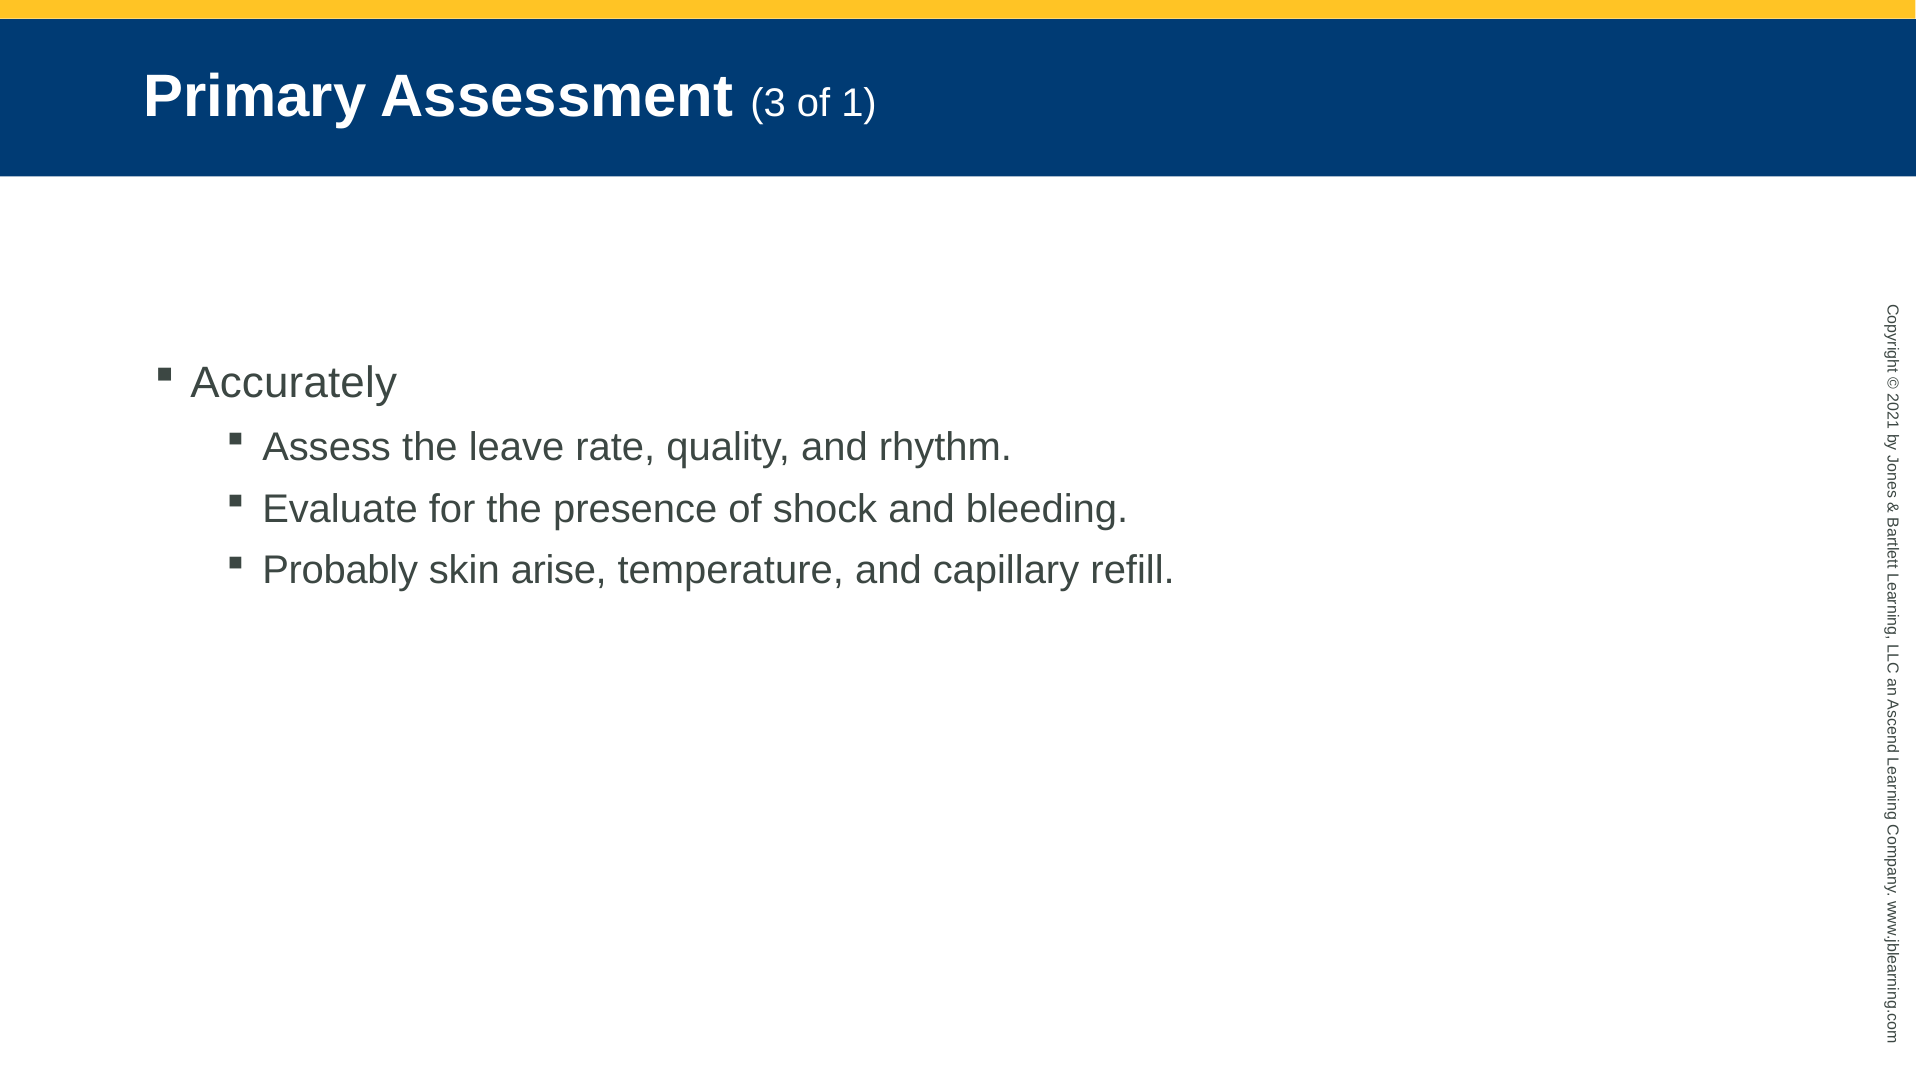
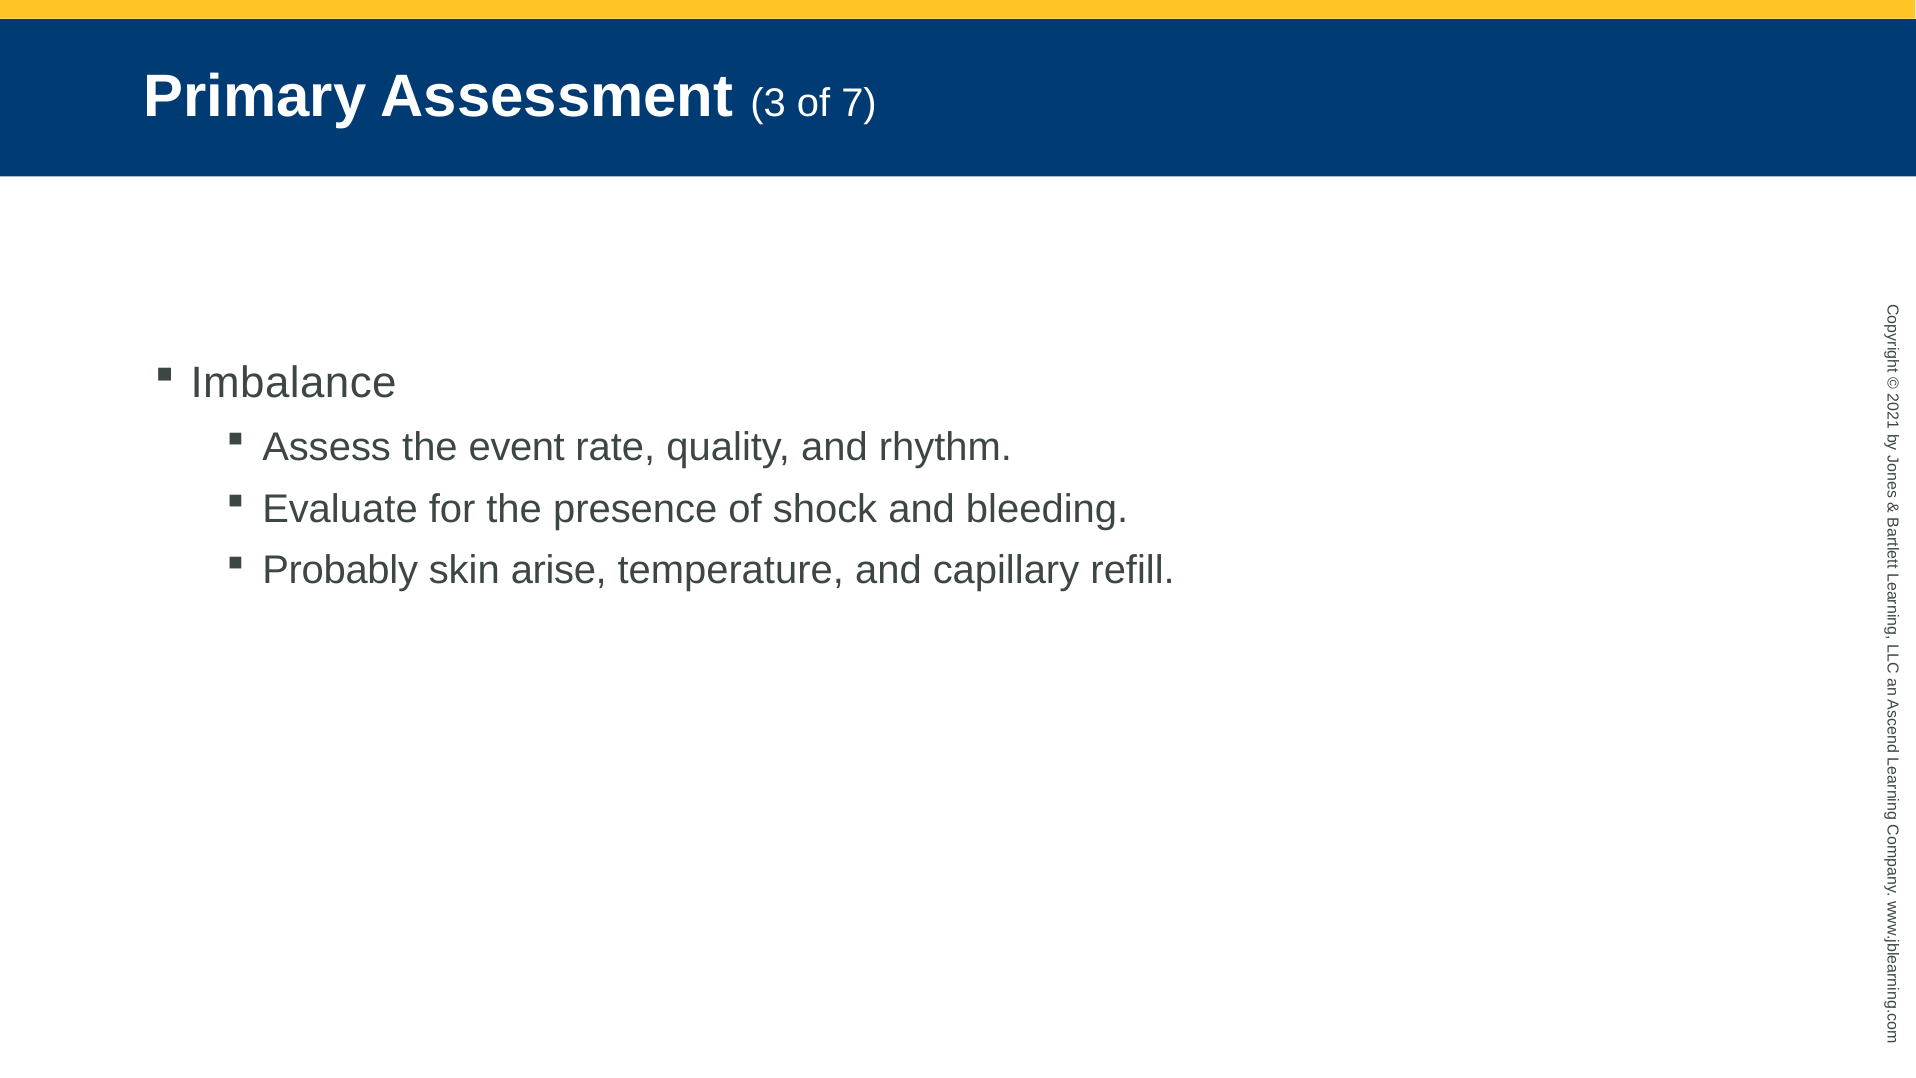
of 1: 1 -> 7 (859, 103)
Accurately: Accurately -> Imbalance (294, 383)
leave: leave -> event (517, 447)
